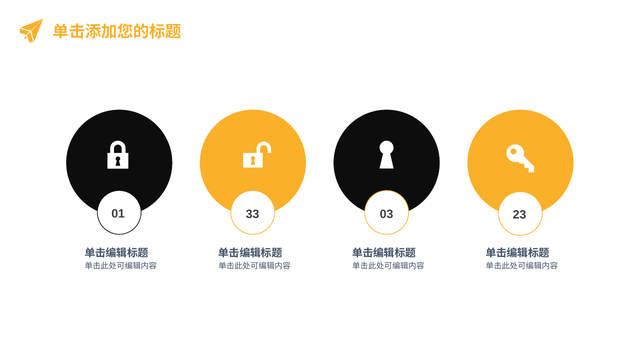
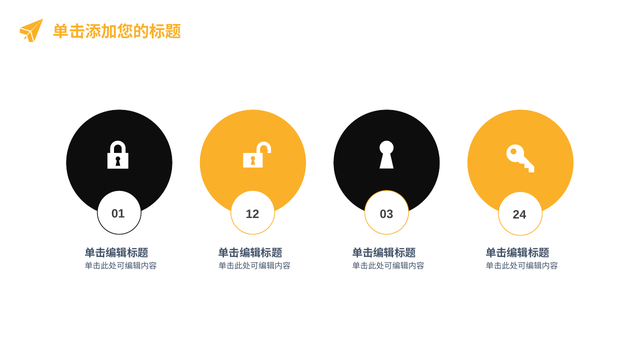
33: 33 -> 12 (253, 215)
23: 23 -> 24 (520, 215)
